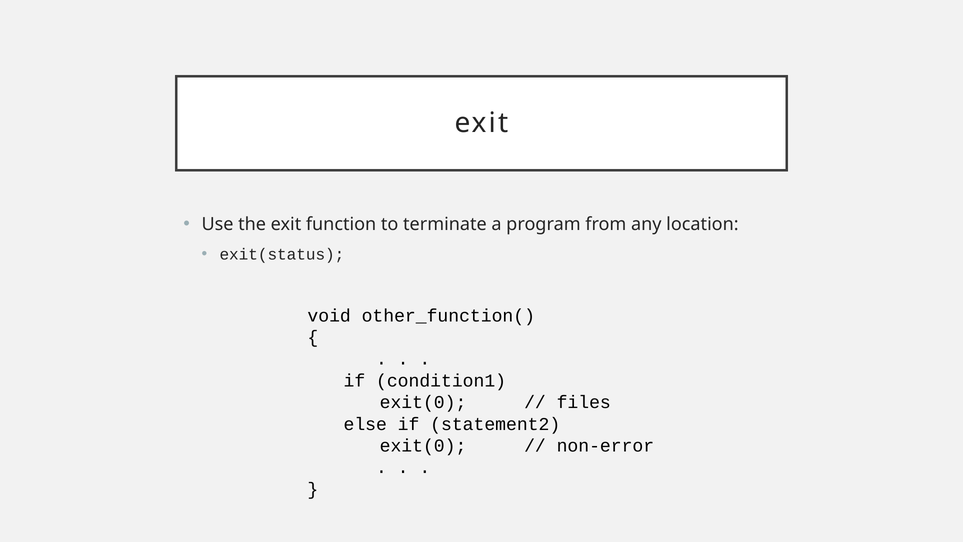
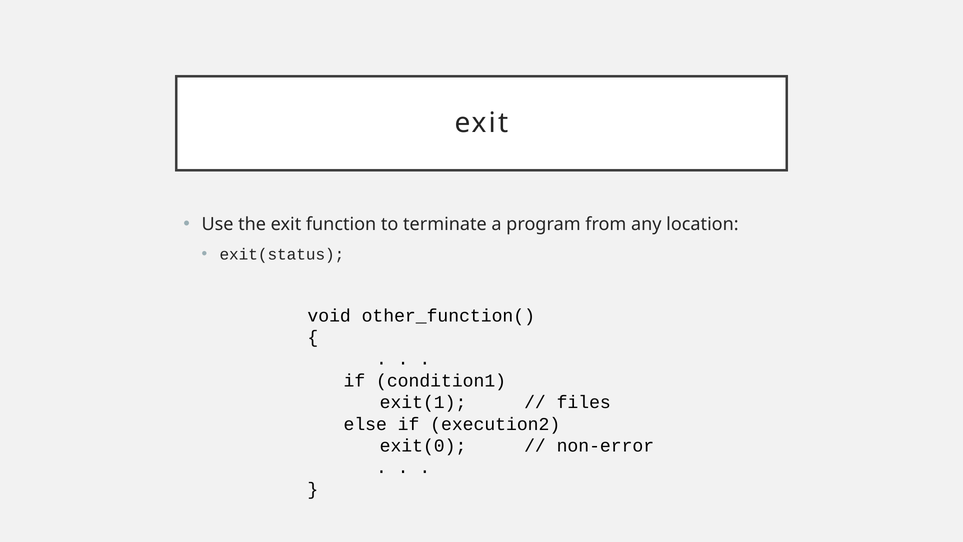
exit(0: exit(0 -> exit(1 (423, 402)
statement2: statement2 -> execution2 (495, 424)
